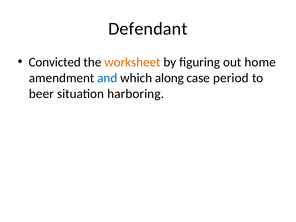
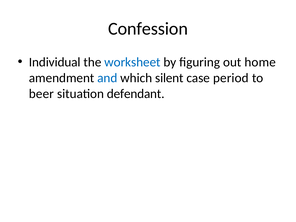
Defendant: Defendant -> Confession (148, 29)
Convicted: Convicted -> Individual (55, 62)
worksheet colour: orange -> blue (132, 62)
along: along -> silent (169, 78)
harboring: harboring -> defendant (136, 94)
